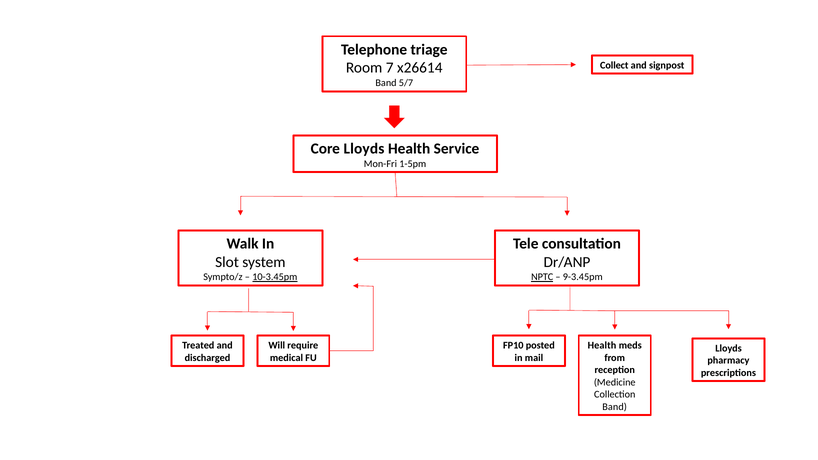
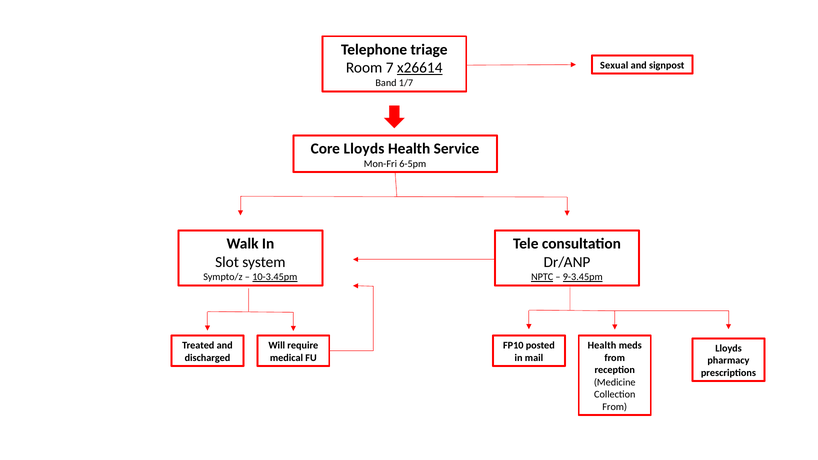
Collect: Collect -> Sexual (614, 65)
x26614 underline: none -> present (420, 68)
5/7: 5/7 -> 1/7 (406, 83)
1-5pm: 1-5pm -> 6-5pm (413, 164)
9-3.45pm underline: none -> present (583, 277)
Band: Band -> From (615, 407)
